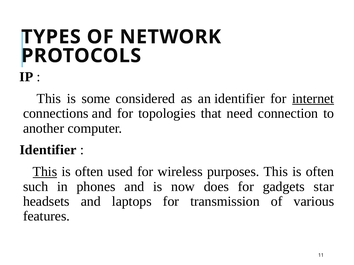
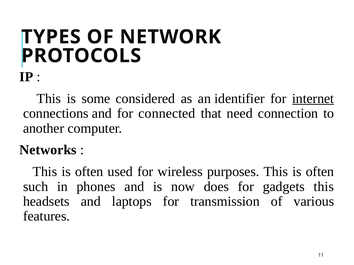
topologies: topologies -> connected (167, 114)
Identifier: Identifier -> Networks (48, 150)
This underline: present -> none (45, 172)
gadgets star: star -> this (324, 187)
